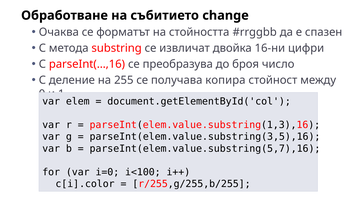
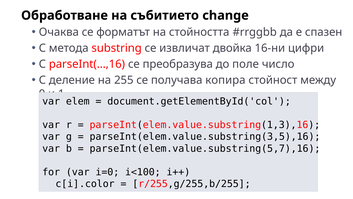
броя: броя -> поле (246, 64)
